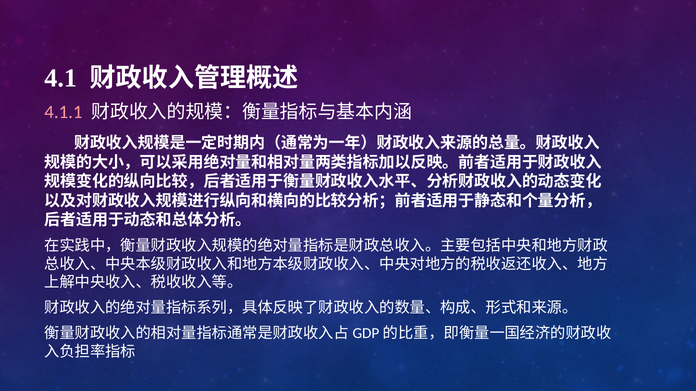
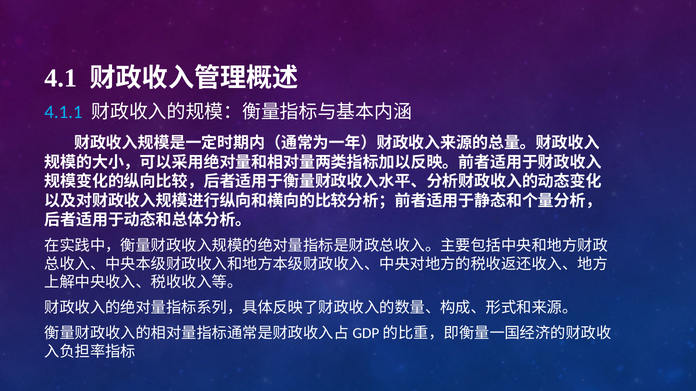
4.1.1 colour: pink -> light blue (63, 112)
